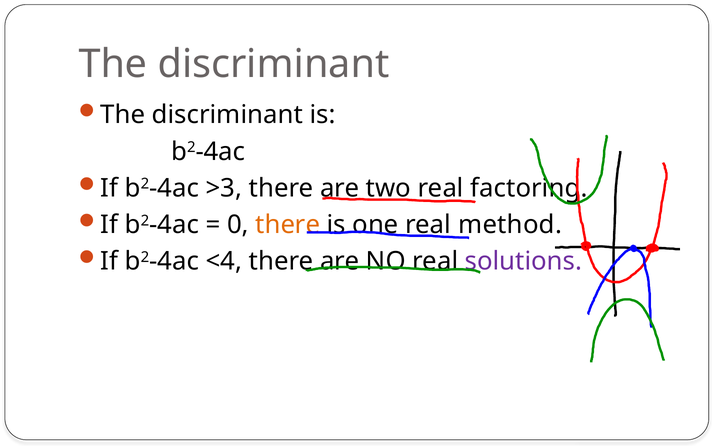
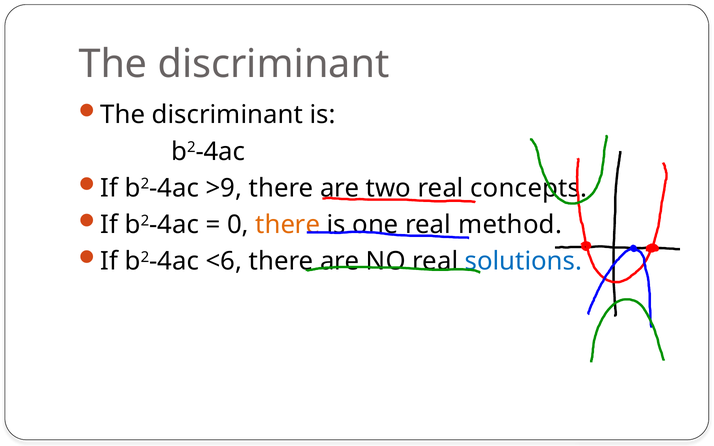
>3: >3 -> >9 (224, 188)
factoring: factoring -> concepts (529, 188)
<4: <4 -> <6 (224, 262)
solutions colour: purple -> blue (524, 262)
